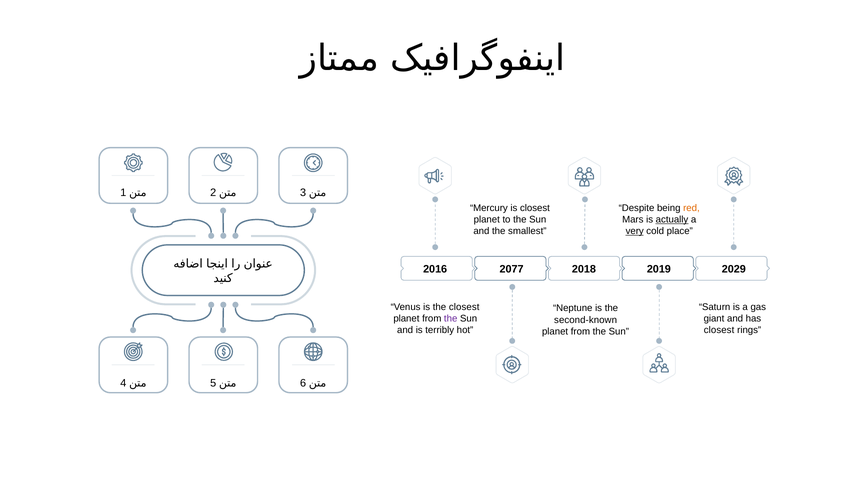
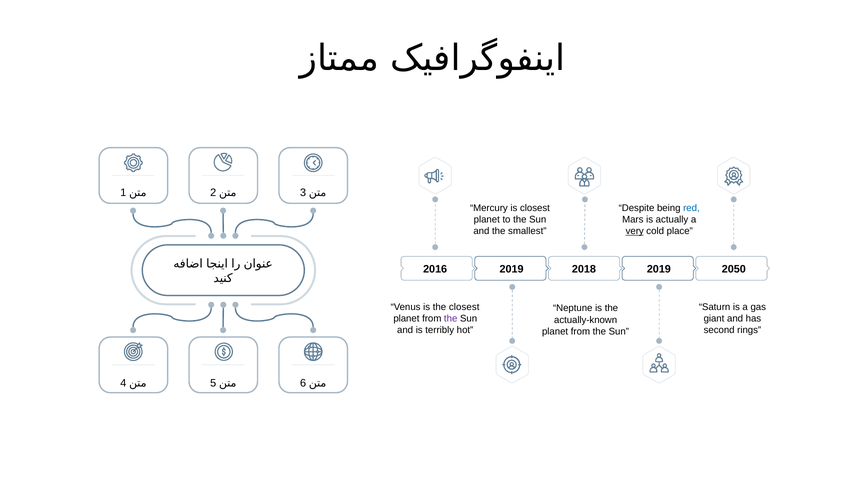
red colour: orange -> blue (691, 208)
actually underline: present -> none (672, 219)
2016 2077: 2077 -> 2019 (512, 269)
2029: 2029 -> 2050 (734, 269)
second-known: second-known -> actually-known (586, 320)
closest: closest -> second (719, 330)
